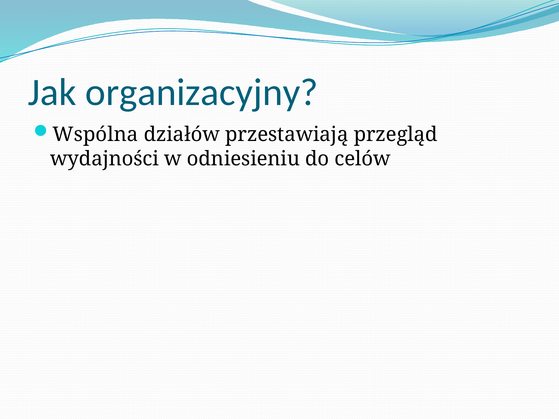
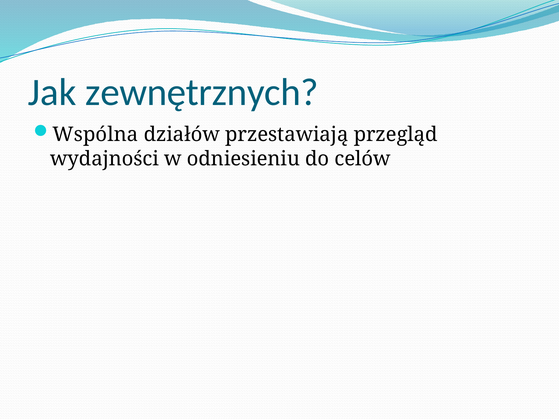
organizacyjny: organizacyjny -> zewnętrznych (202, 92)
